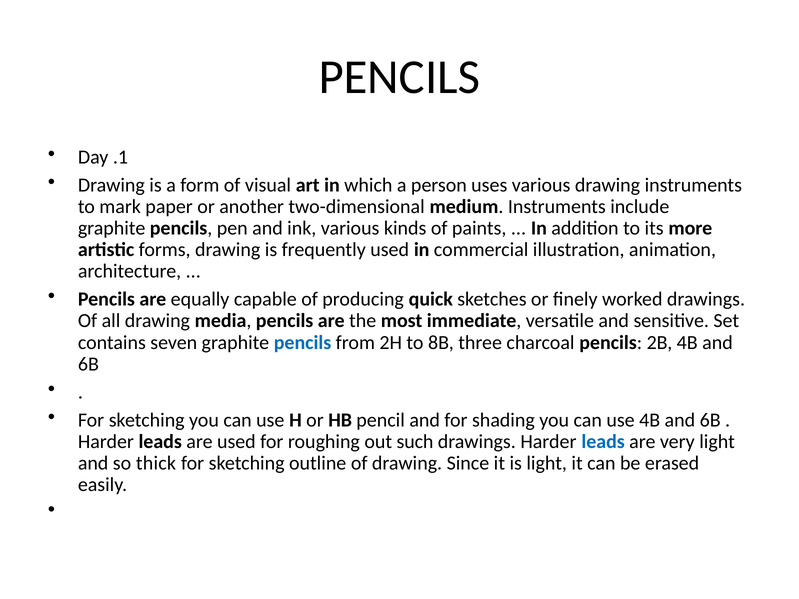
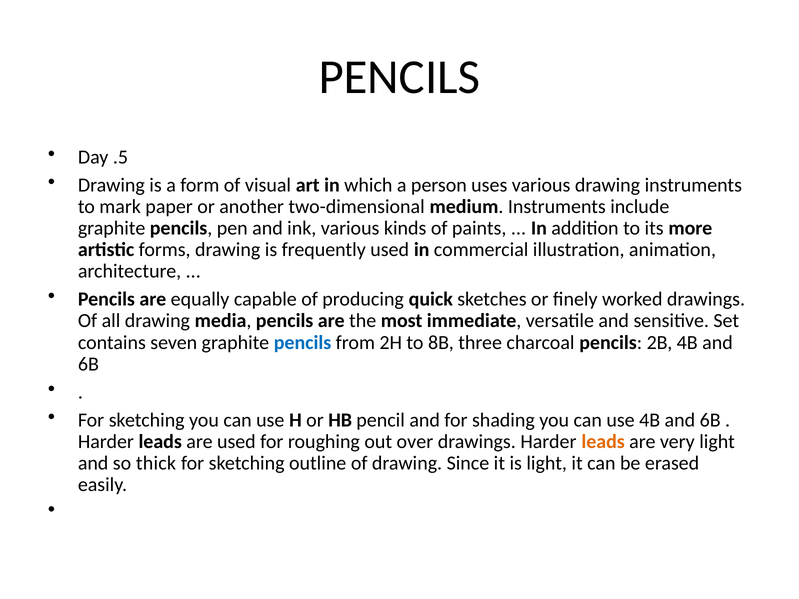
.1: .1 -> .5 (120, 157)
such: such -> over (415, 442)
leads colour: blue -> orange (603, 442)
